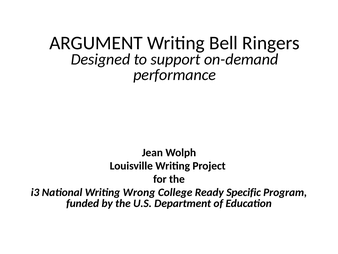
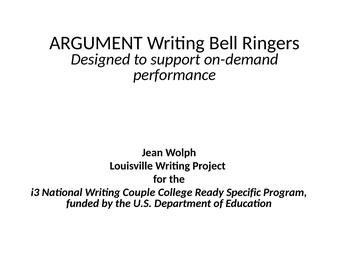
Wrong: Wrong -> Couple (139, 192)
